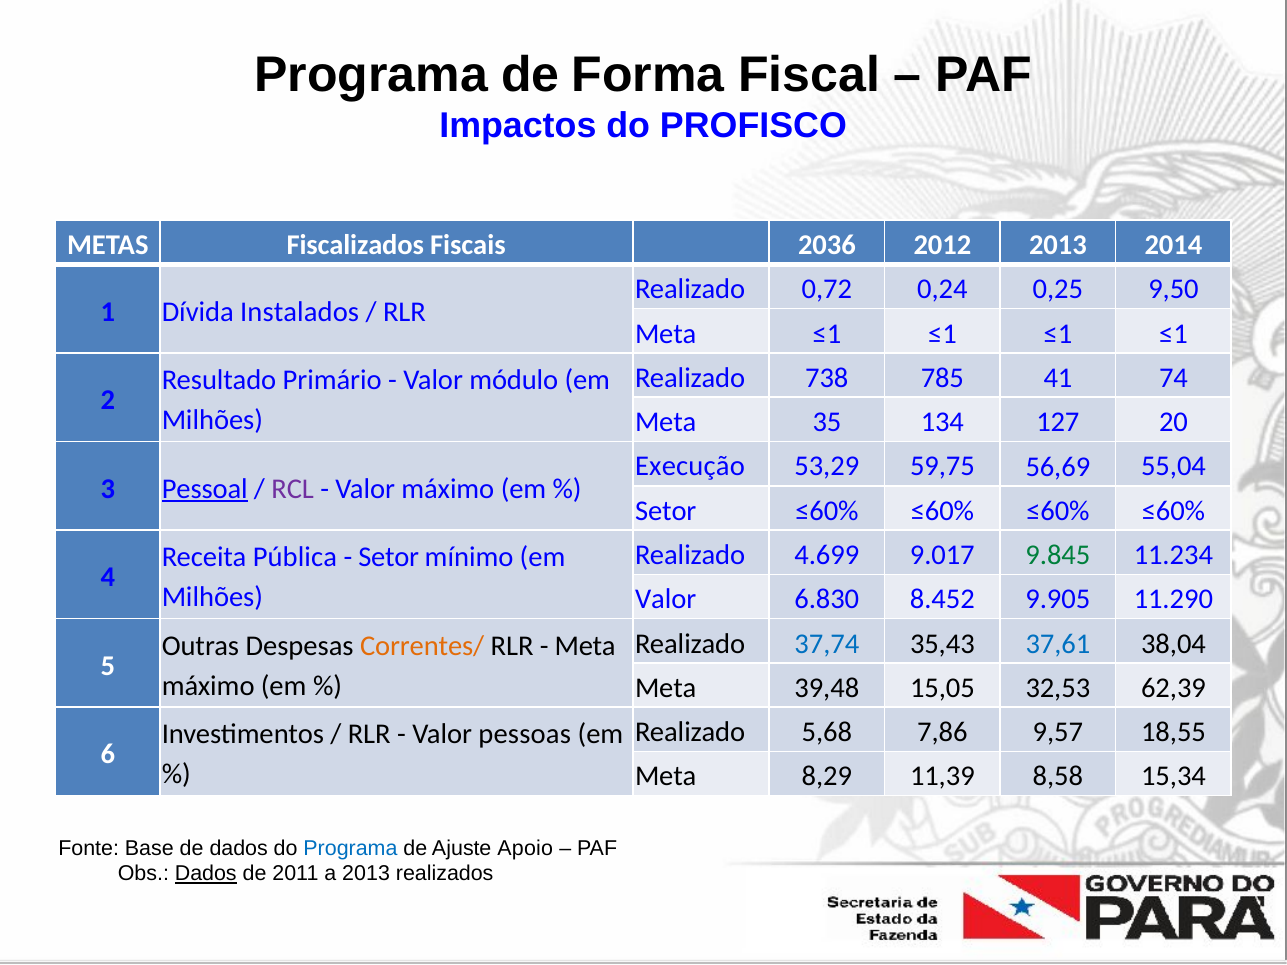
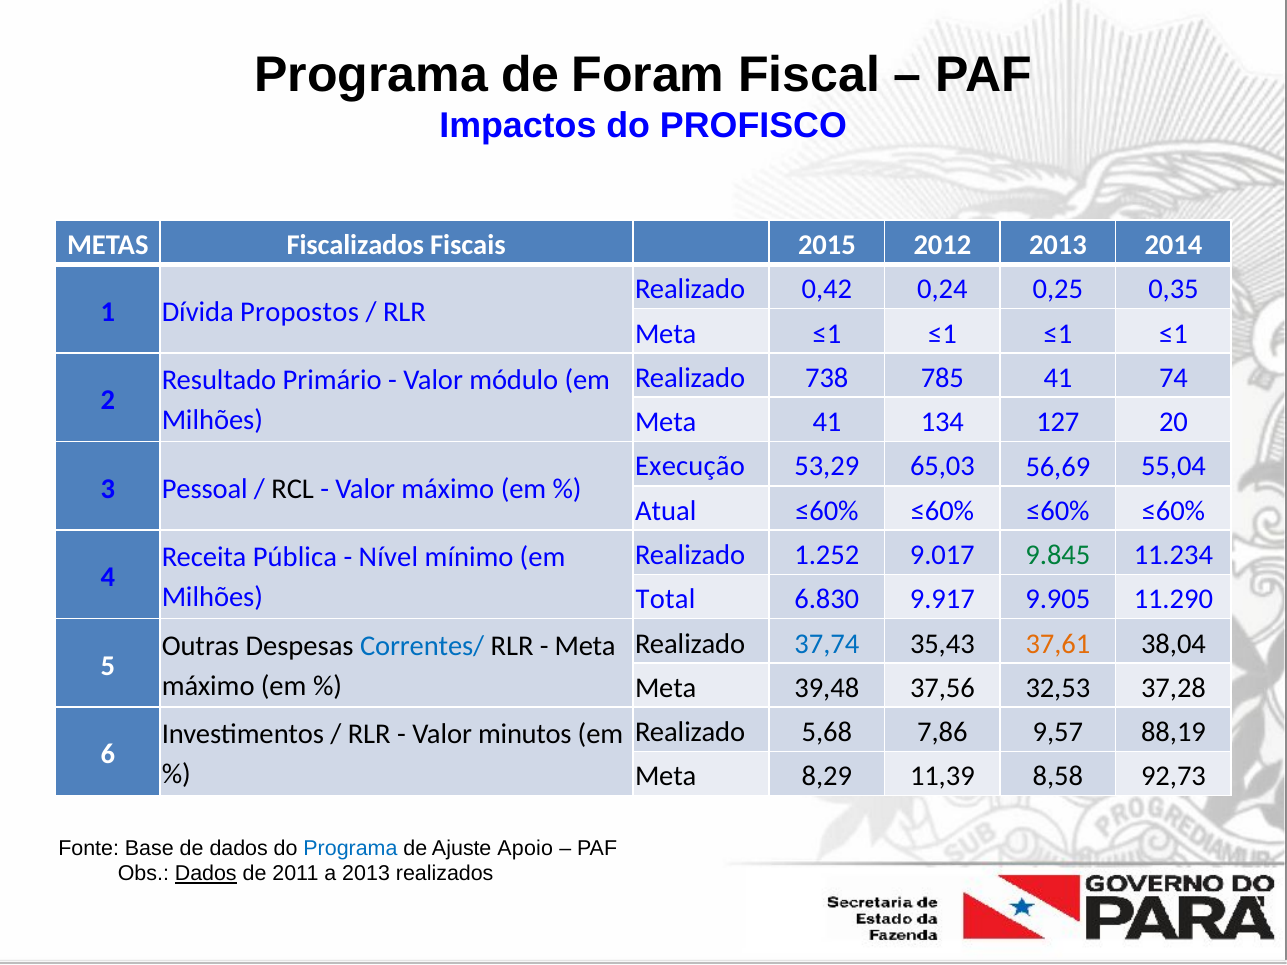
Forma: Forma -> Foram (648, 75)
2036: 2036 -> 2015 (827, 245)
0,72: 0,72 -> 0,42 (827, 290)
9,50: 9,50 -> 0,35 (1173, 290)
Instalados: Instalados -> Propostos (300, 312)
Meta 35: 35 -> 41 (827, 422)
59,75: 59,75 -> 65,03 (942, 467)
Pessoal underline: present -> none (205, 489)
RCL colour: purple -> black (293, 489)
Setor: Setor -> Atual (666, 511)
4.699: 4.699 -> 1.252 (827, 555)
Setor: Setor -> Nível (388, 557)
Valor: Valor -> Total (666, 600)
8.452: 8.452 -> 9.917 (942, 600)
37,61 colour: blue -> orange (1058, 644)
Correntes/ colour: orange -> blue (422, 646)
15,05: 15,05 -> 37,56 (942, 688)
62,39: 62,39 -> 37,28 (1173, 688)
18,55: 18,55 -> 88,19 (1173, 732)
pessoas: pessoas -> minutos (525, 734)
15,34: 15,34 -> 92,73 (1173, 777)
